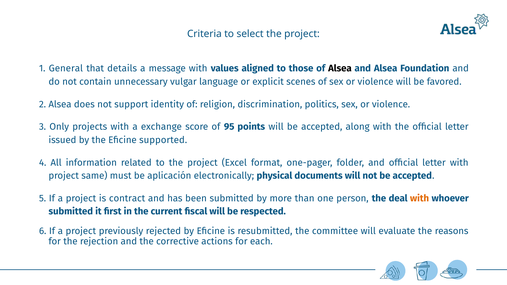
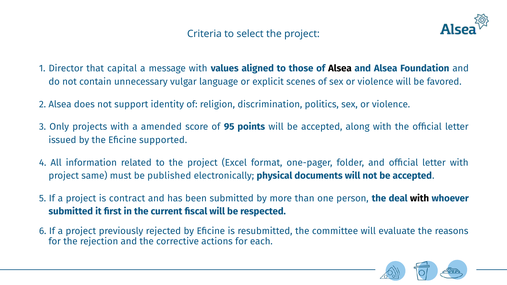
General: General -> Director (66, 69)
details: details -> capital (122, 69)
exchange: exchange -> amended (161, 127)
aplicación: aplicación -> published (169, 176)
with colour: orange -> black (420, 198)
